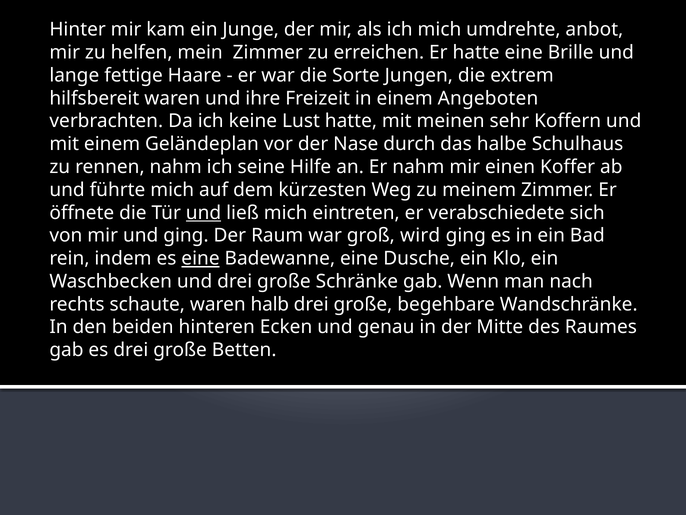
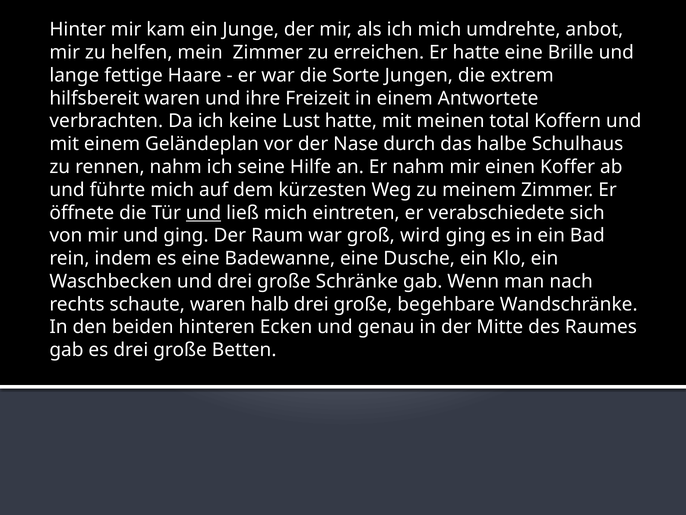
Angeboten: Angeboten -> Antwortete (488, 98)
sehr: sehr -> total (509, 121)
eine underline: present -> none (200, 258)
